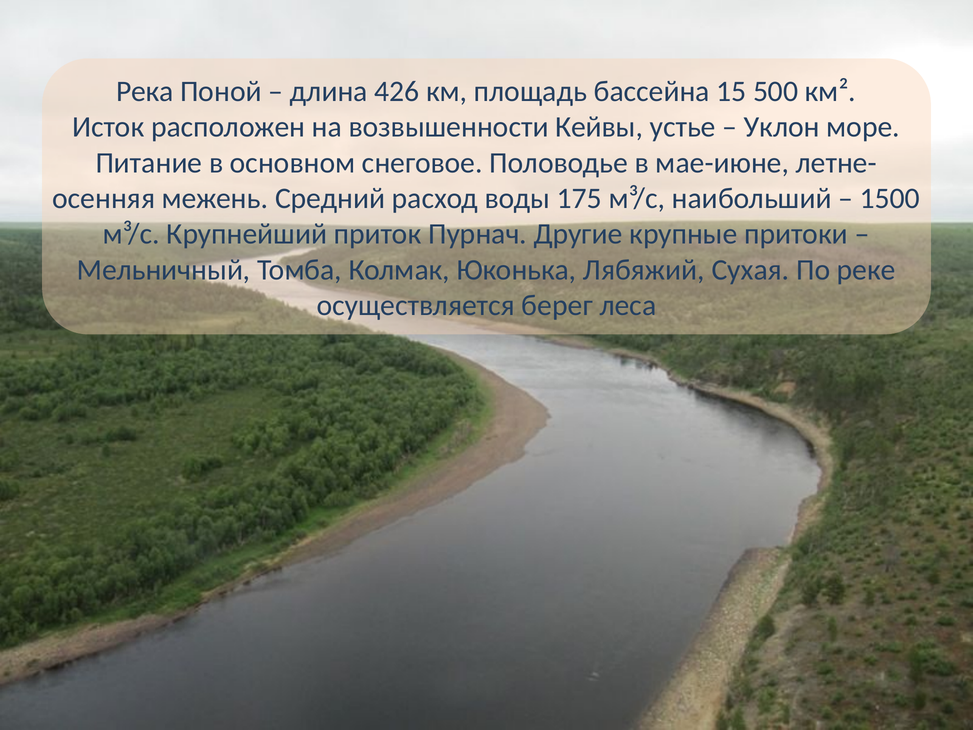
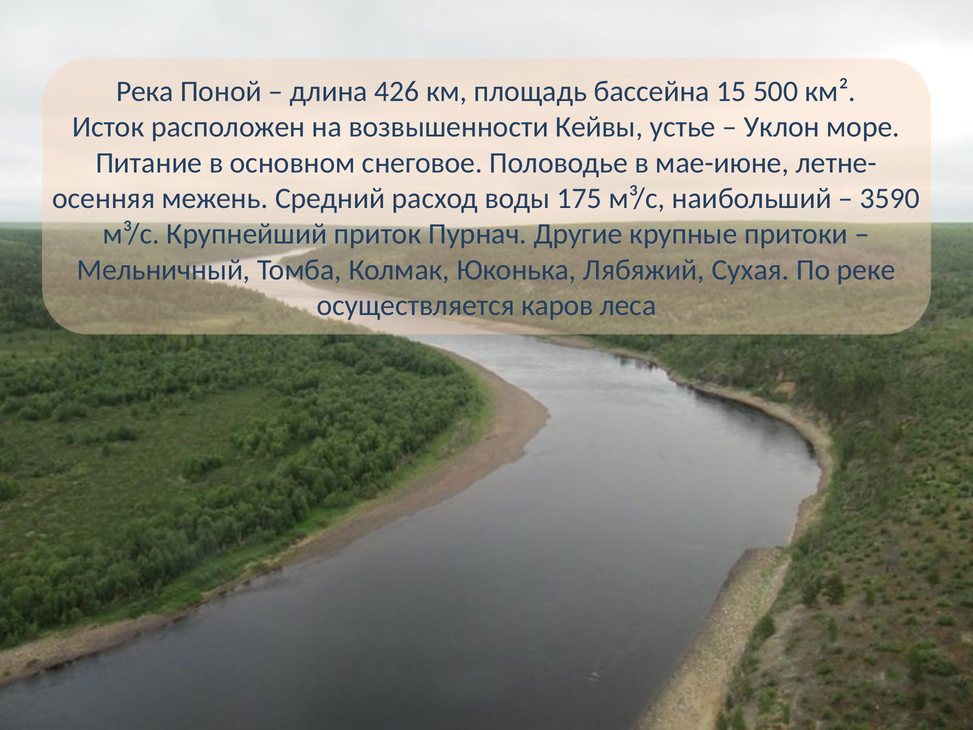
1500: 1500 -> 3590 (890, 198)
берег: берег -> каров (557, 305)
